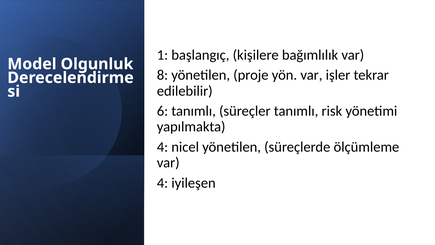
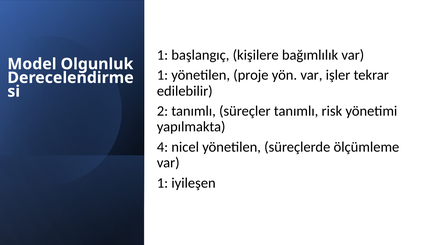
8: 8 -> 1 (162, 75)
6: 6 -> 2 (162, 111)
4: 4 -> 1 (162, 183)
